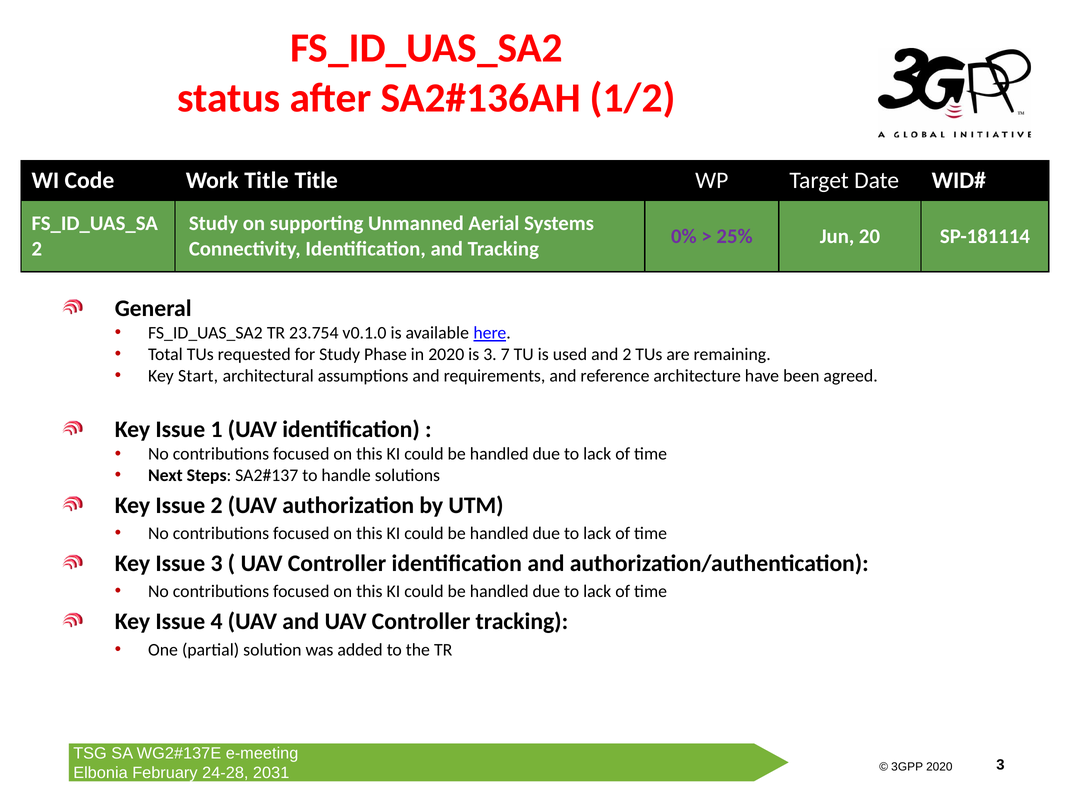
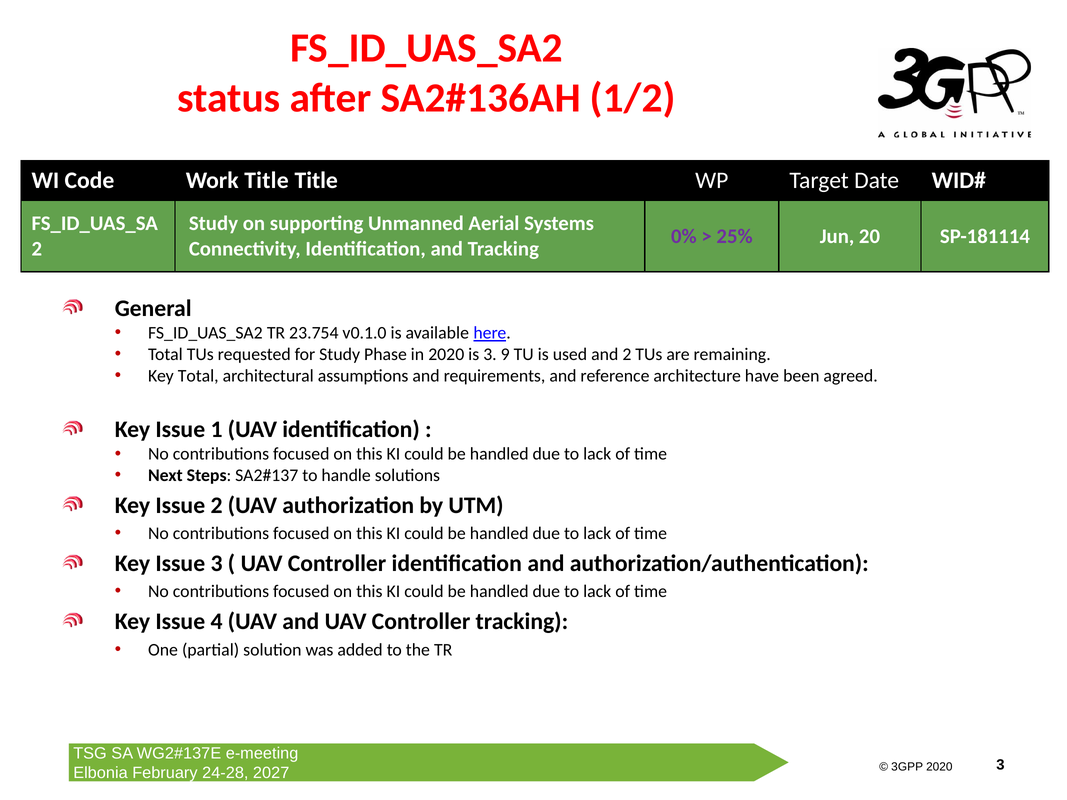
7: 7 -> 9 (505, 355)
Key Start: Start -> Total (198, 376)
2031: 2031 -> 2027 (271, 773)
